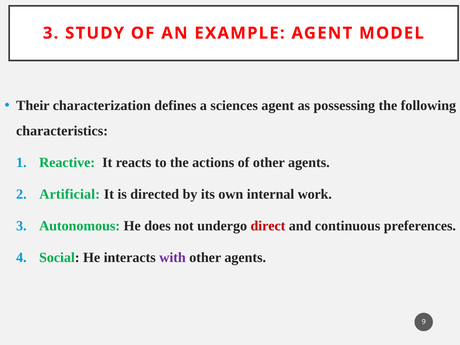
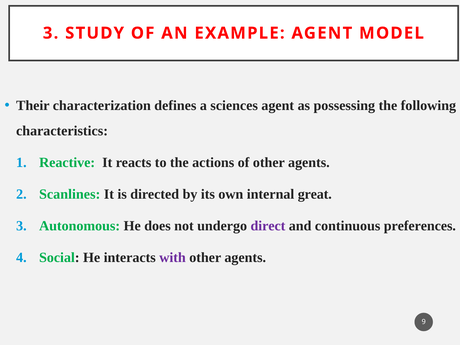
Artificial: Artificial -> Scanlines (70, 194)
work: work -> great (315, 194)
direct colour: red -> purple (268, 226)
